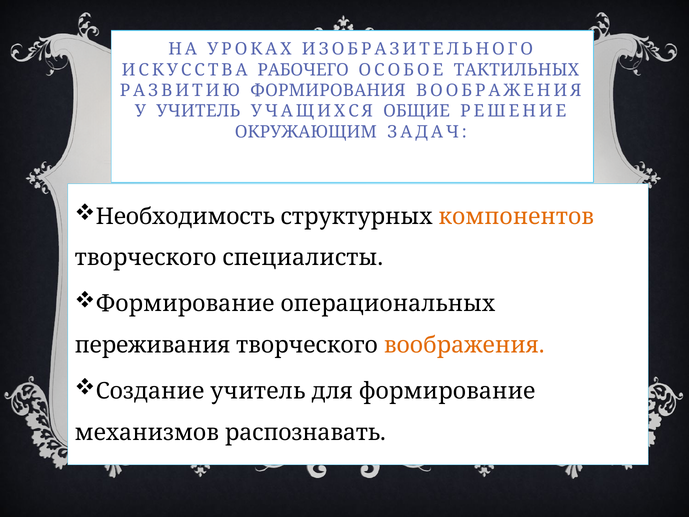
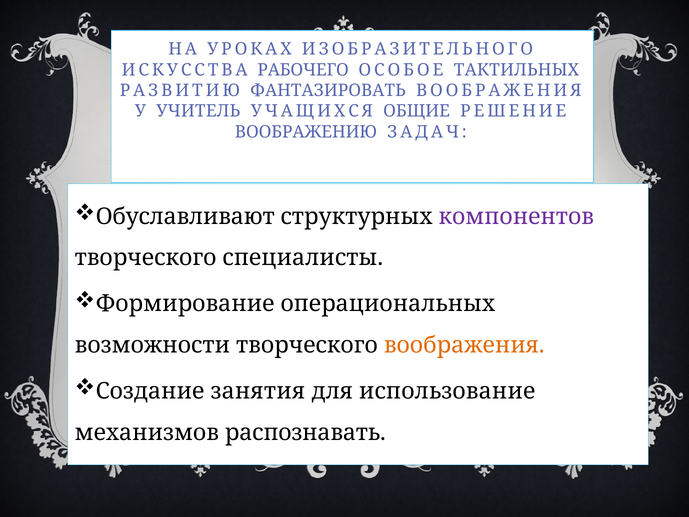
ФОРМИРОВАНИЯ: ФОРМИРОВАНИЯ -> ФАНТАЗИРОВАТЬ (328, 91)
ОКРУЖАЮЩИМ: ОКРУЖАЮЩИМ -> ВООБРАЖЕНИЮ (306, 132)
Необходимость: Необходимость -> Обуславливают (185, 216)
компонентов colour: orange -> purple (516, 216)
переживания: переживания -> возможности (152, 345)
Создание учитель: учитель -> занятия (258, 391)
для формирование: формирование -> использование (447, 391)
